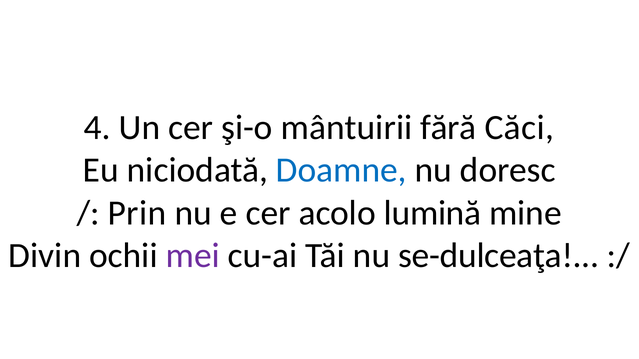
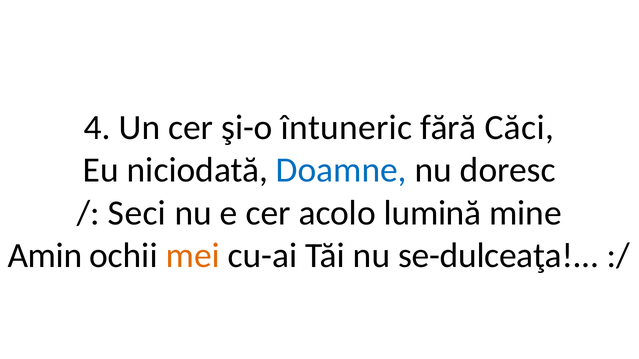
mântuirii: mântuirii -> întuneric (346, 128)
Prin: Prin -> Seci (137, 213)
Divin: Divin -> Amin (45, 256)
mei colour: purple -> orange (193, 256)
